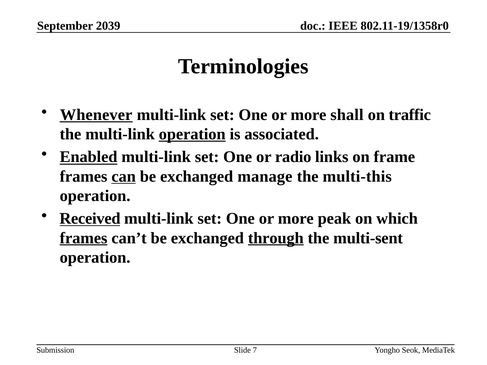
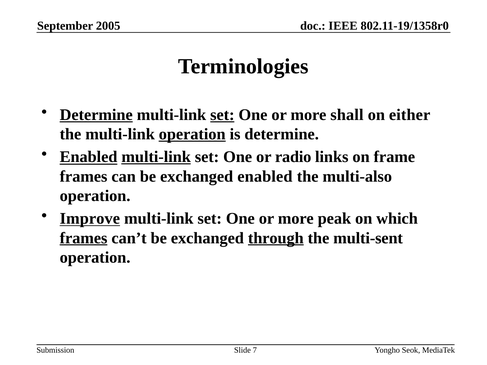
2039: 2039 -> 2005 (108, 26)
Whenever: Whenever -> Determine (96, 115)
set underline: none -> present (222, 115)
traffic: traffic -> either (410, 115)
is associated: associated -> determine (282, 134)
multi-link underline: none -> present (156, 157)
can underline: present -> none (124, 176)
exchanged manage: manage -> enabled (265, 176)
multi-this: multi-this -> multi-also (357, 176)
Received: Received -> Improve (90, 219)
